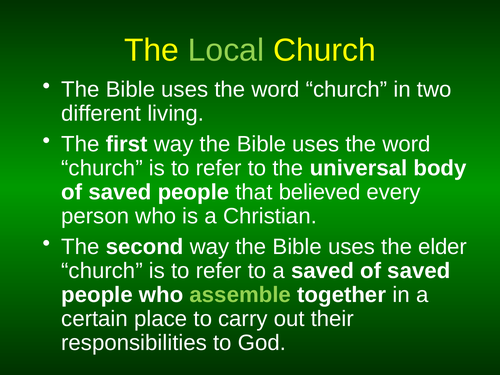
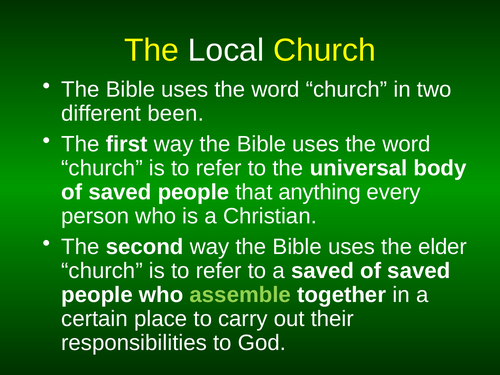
Local colour: light green -> white (226, 50)
living: living -> been (176, 113)
believed: believed -> anything (320, 192)
